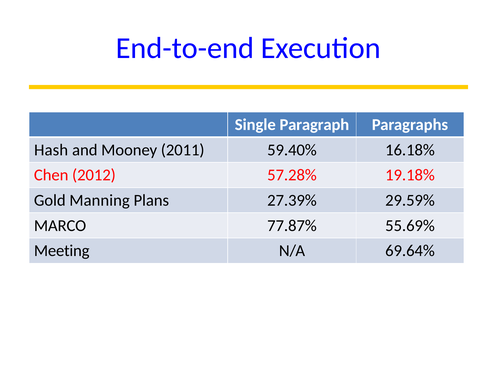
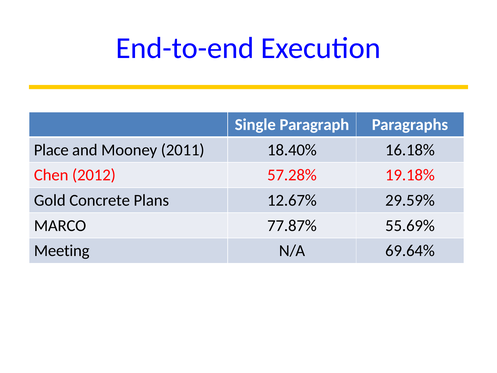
Hash: Hash -> Place (51, 150)
59.40%: 59.40% -> 18.40% (292, 150)
Manning: Manning -> Concrete (100, 200)
27.39%: 27.39% -> 12.67% (292, 200)
